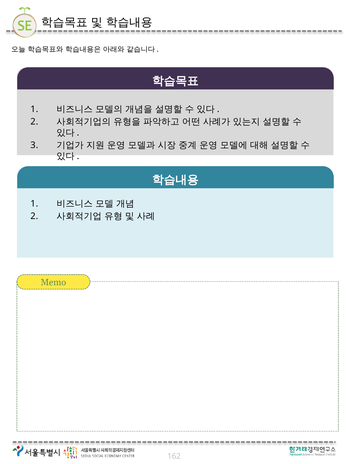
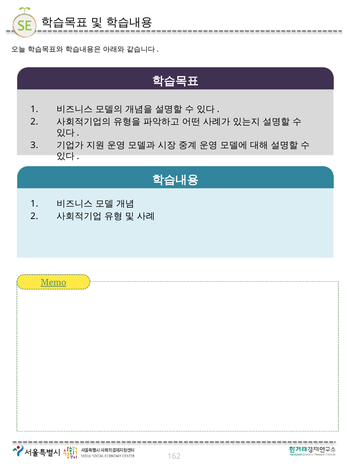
Memo underline: none -> present (53, 283)
